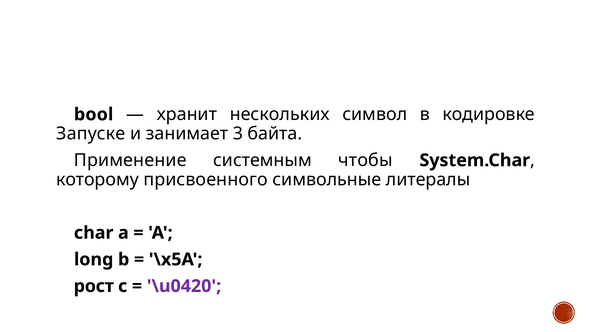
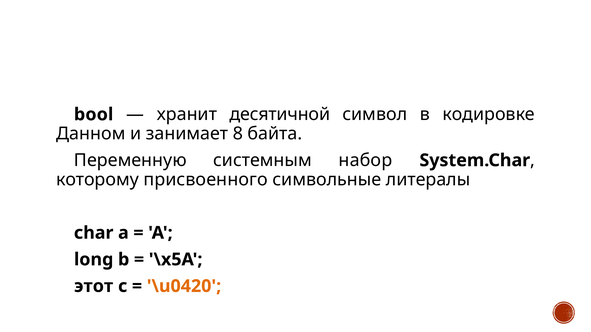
нескольких: нескольких -> десятичной (280, 115)
Запуске: Запуске -> Данном (91, 134)
3: 3 -> 8 (238, 134)
Применение: Применение -> Переменную (130, 161)
чтобы: чтобы -> набор (365, 161)
рост: рост -> этот (94, 286)
\u0420 colour: purple -> orange (184, 286)
